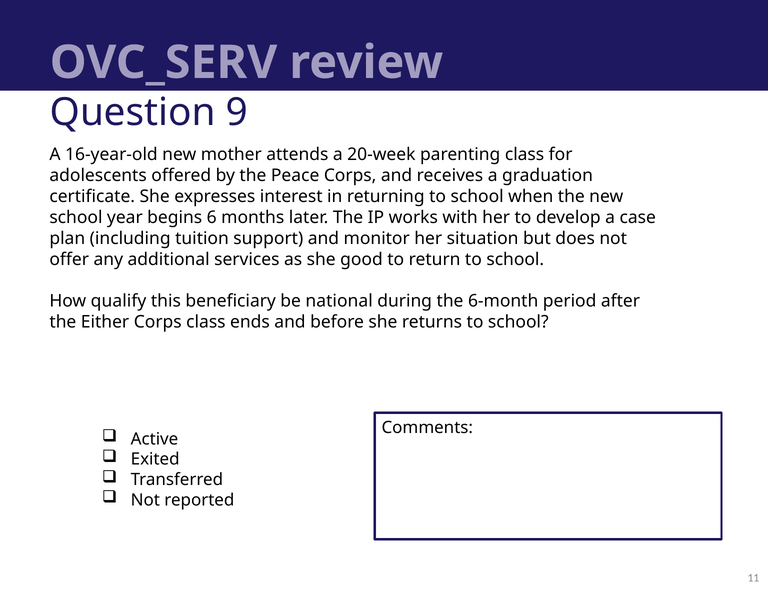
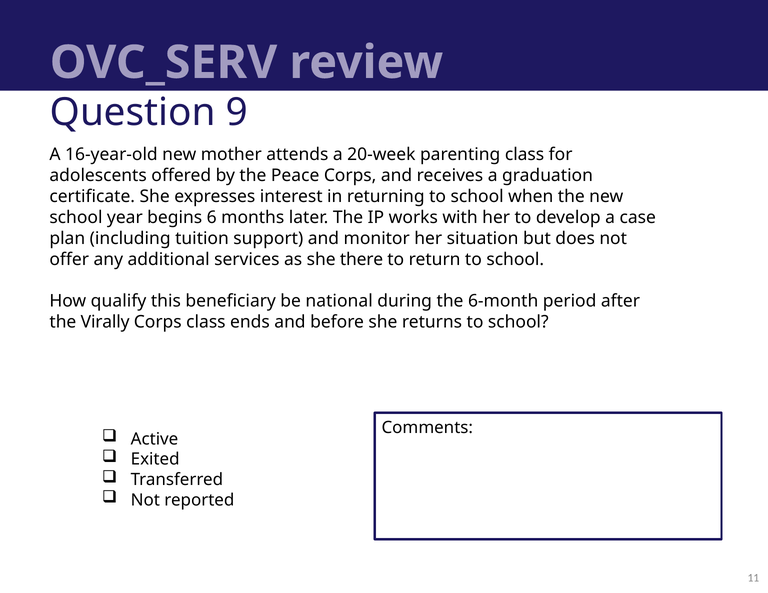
good: good -> there (362, 259)
Either: Either -> Virally (105, 322)
